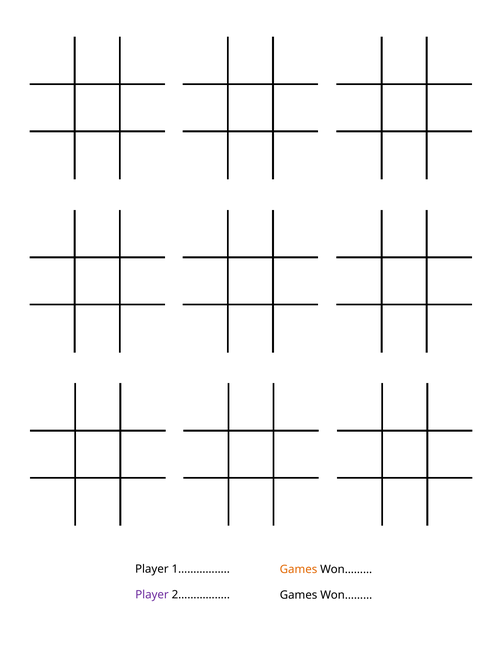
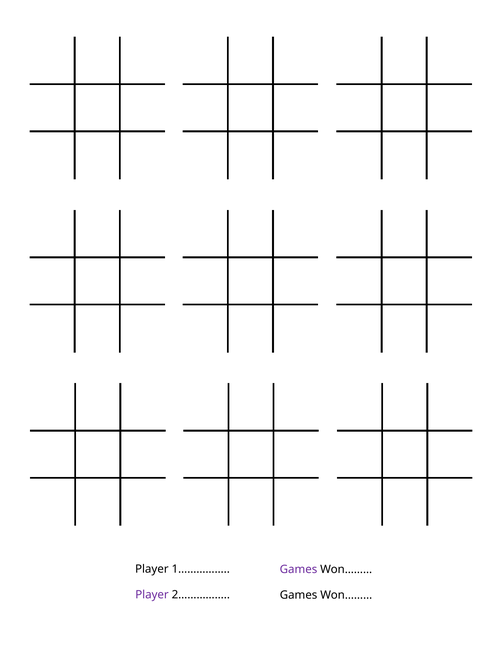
Games colour: orange -> purple (298, 569)
